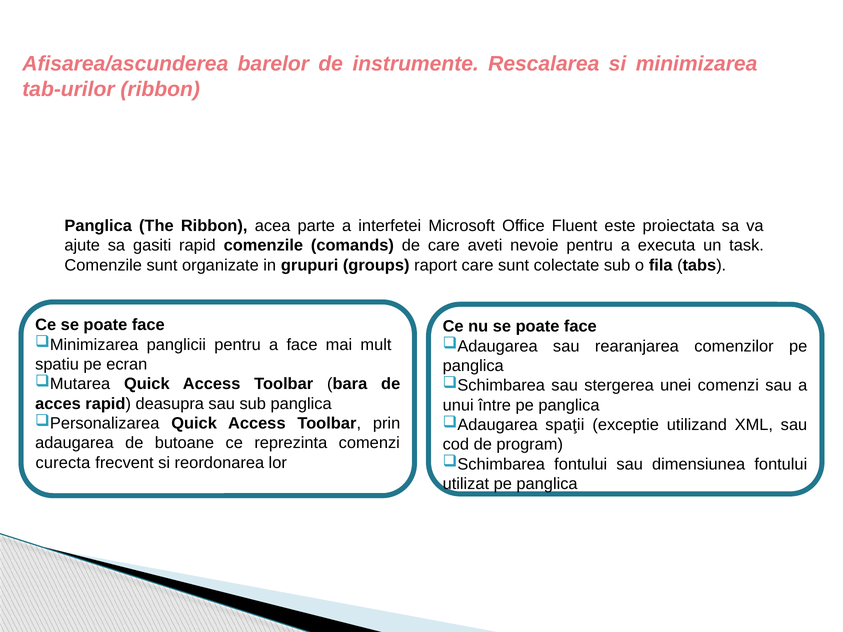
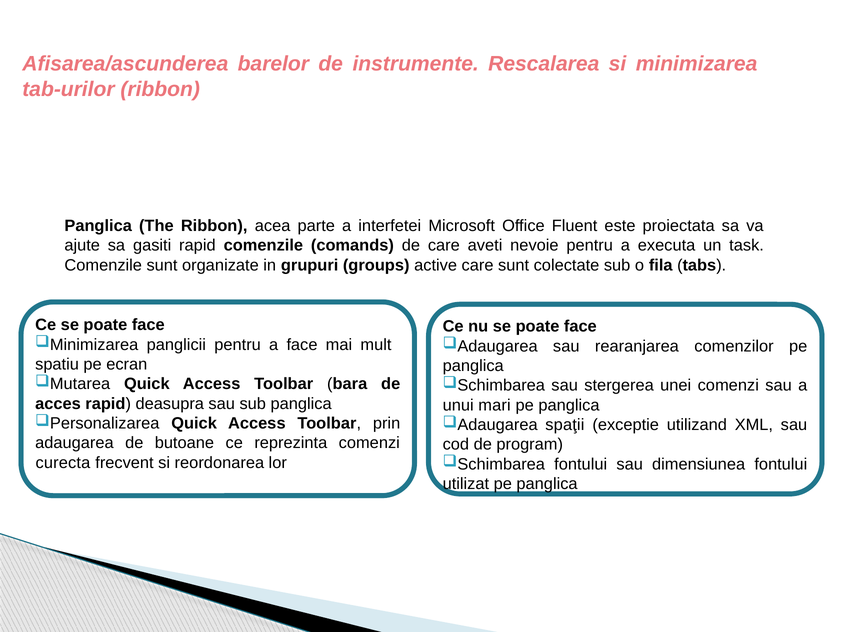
raport: raport -> active (436, 265)
între: între -> mari (494, 405)
